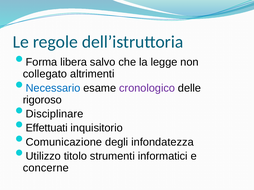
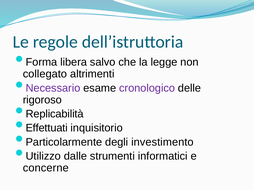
Necessario colour: blue -> purple (53, 88)
Disciplinare: Disciplinare -> Replicabilità (55, 114)
Comunicazione: Comunicazione -> Particolarmente (64, 142)
infondatezza: infondatezza -> investimento (162, 142)
titolo: titolo -> dalle (75, 156)
